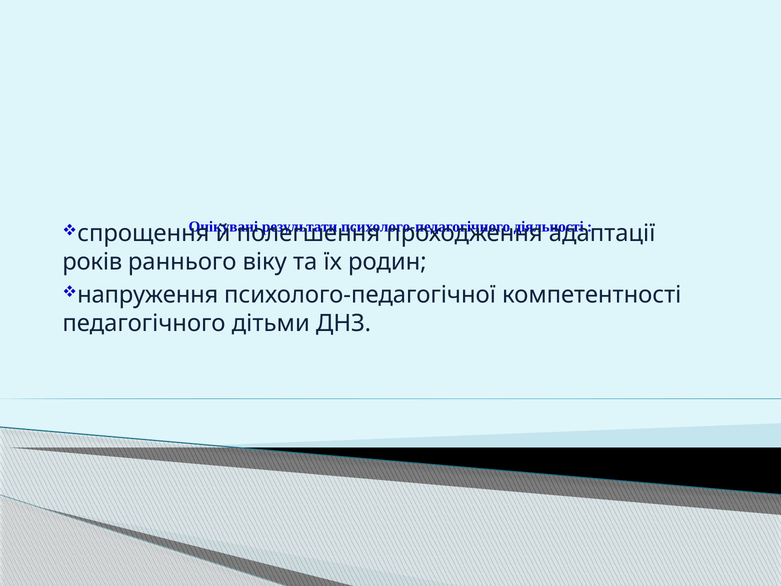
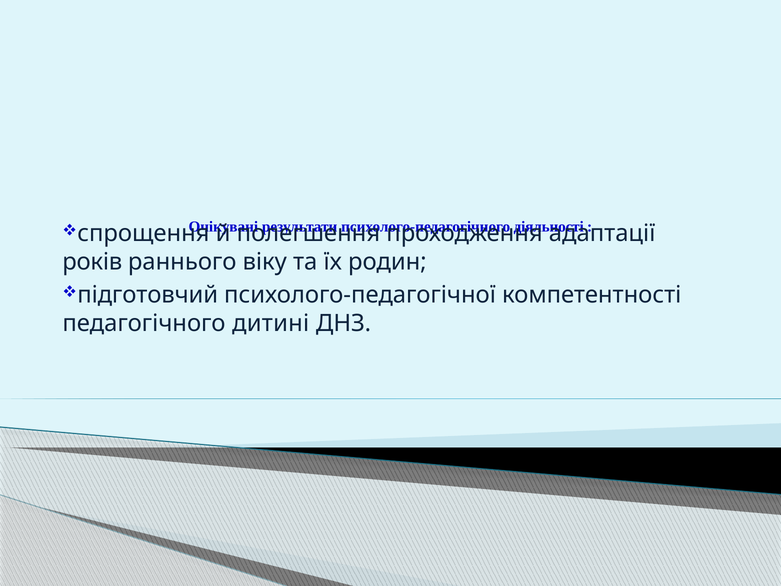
напруження: напруження -> підготовчий (148, 295)
дітьми: дітьми -> дитині (271, 323)
